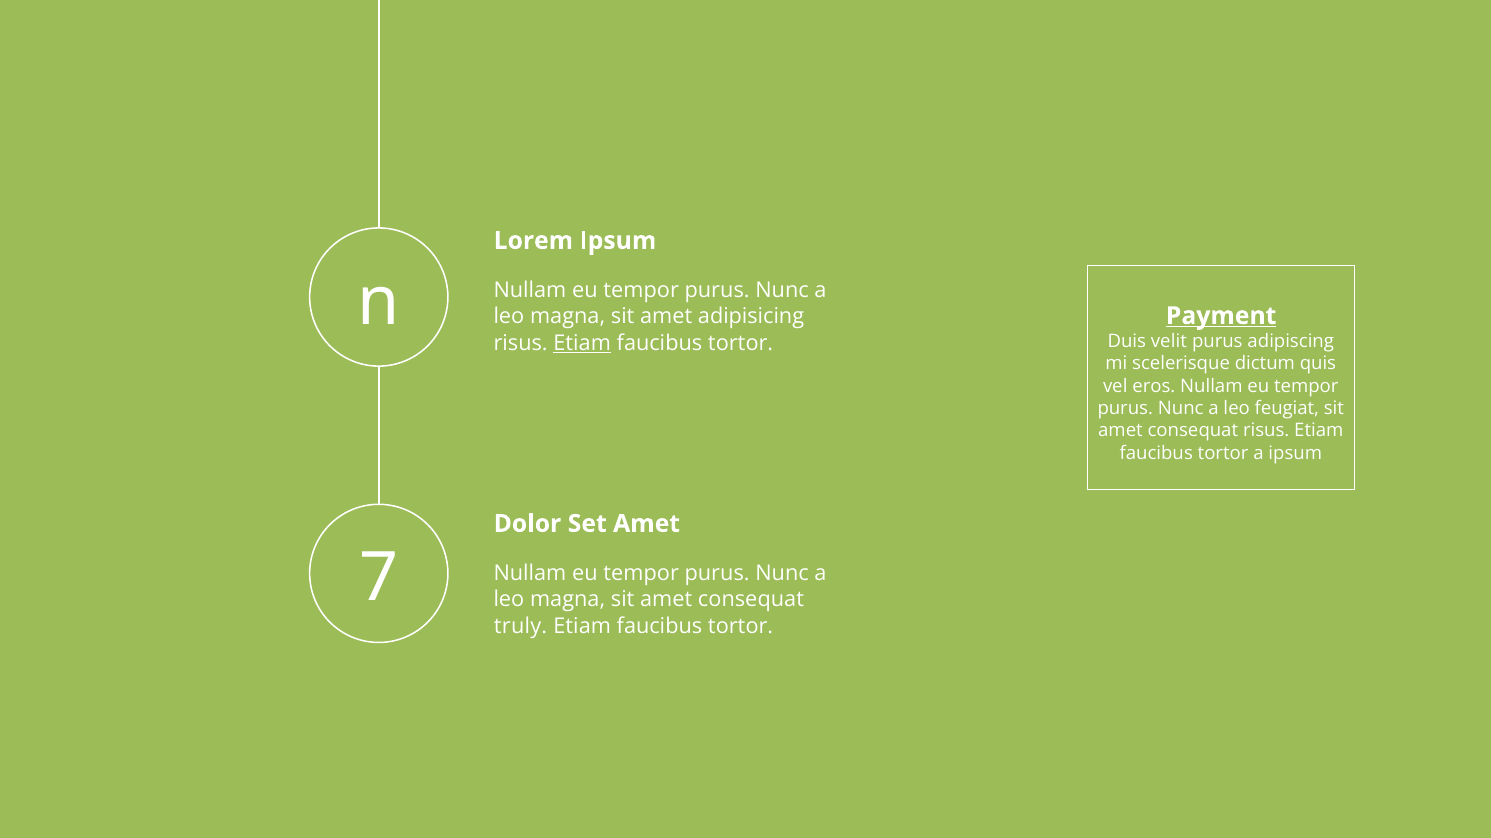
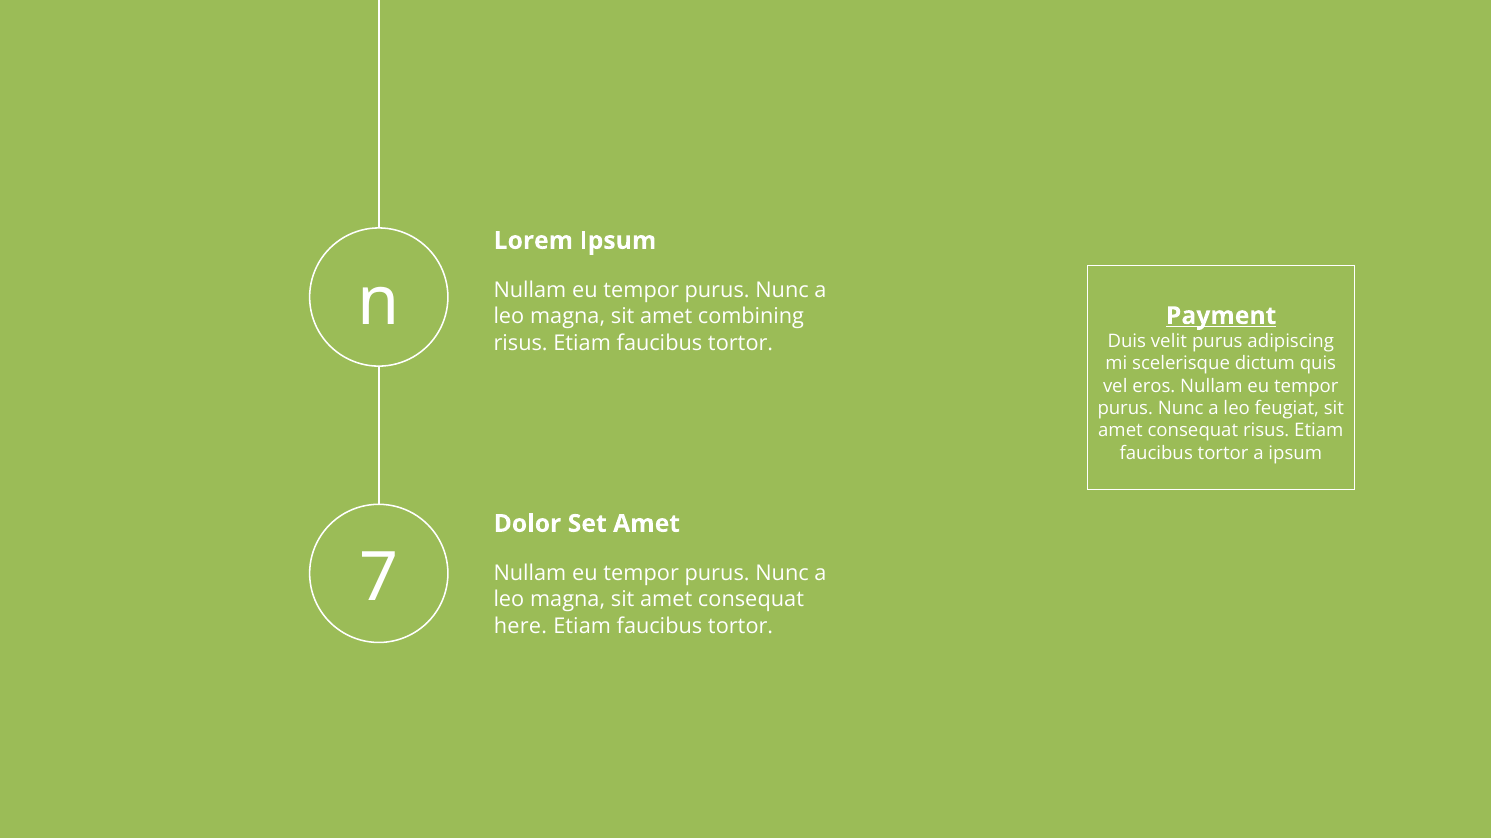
adipisicing: adipisicing -> combining (751, 317)
Etiam underline: present -> none (582, 343)
truly: truly -> here (521, 626)
